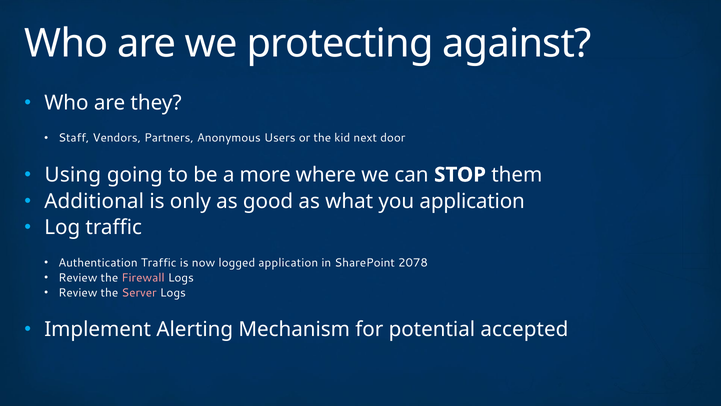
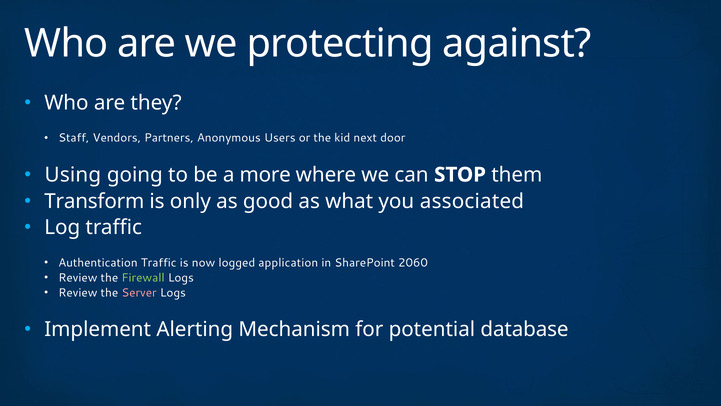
Additional: Additional -> Transform (94, 201)
you application: application -> associated (472, 201)
2078: 2078 -> 2060 (413, 262)
Firewall colour: pink -> light green (143, 277)
accepted: accepted -> database (525, 329)
